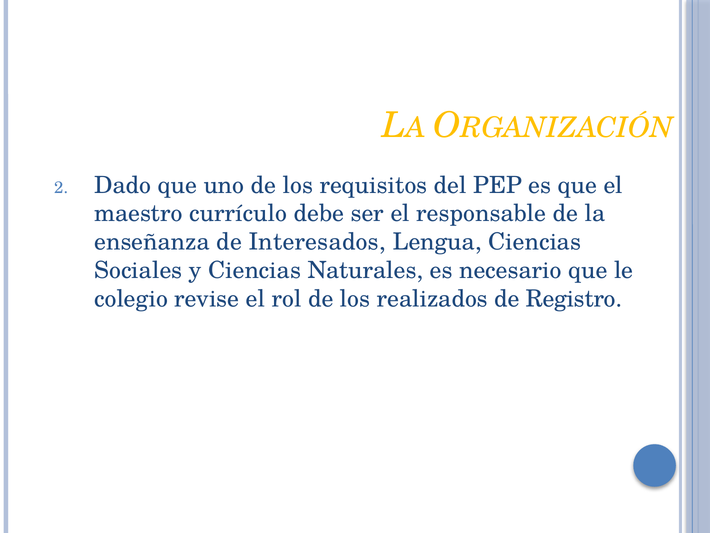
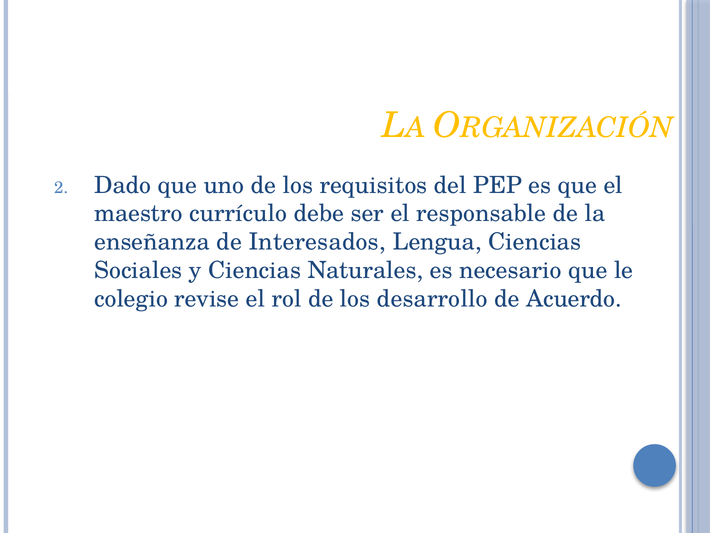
realizados: realizados -> desarrollo (432, 299)
Registro: Registro -> Acuerdo (574, 299)
